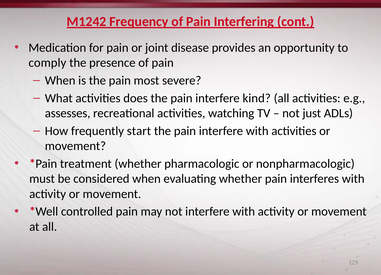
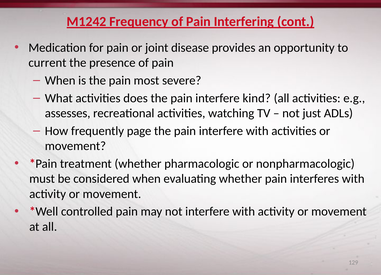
comply: comply -> current (47, 63)
start: start -> page (139, 131)
